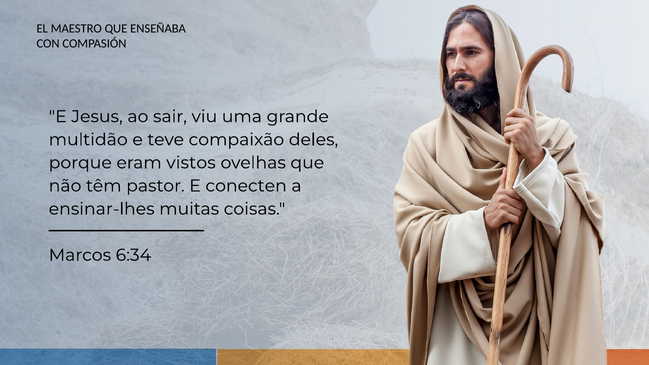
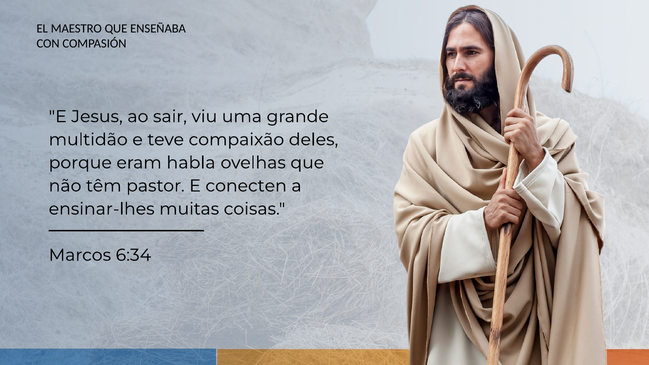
vistos: vistos -> habla (191, 163)
